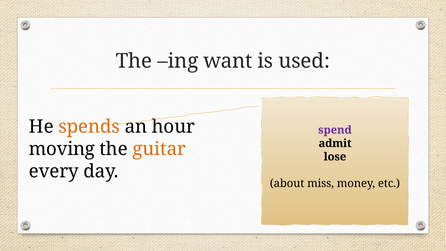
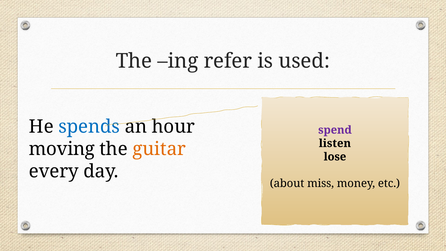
want: want -> refer (228, 61)
spends colour: orange -> blue (89, 127)
admit: admit -> listen (335, 143)
